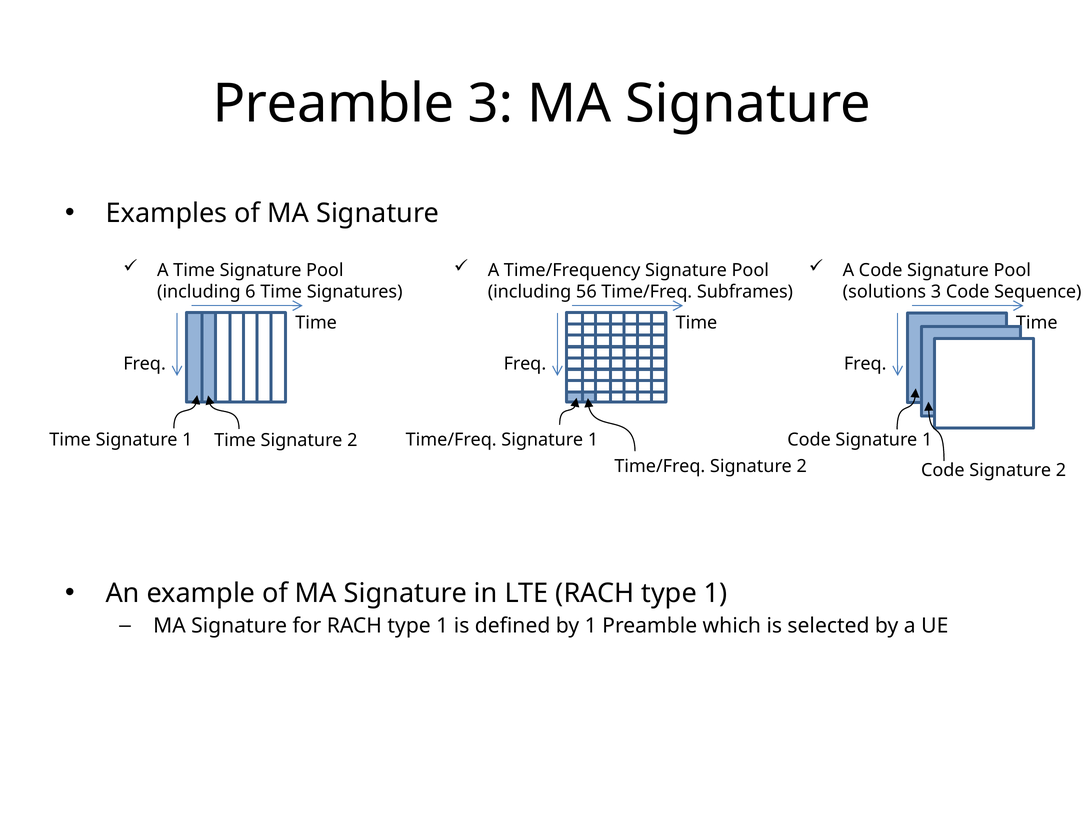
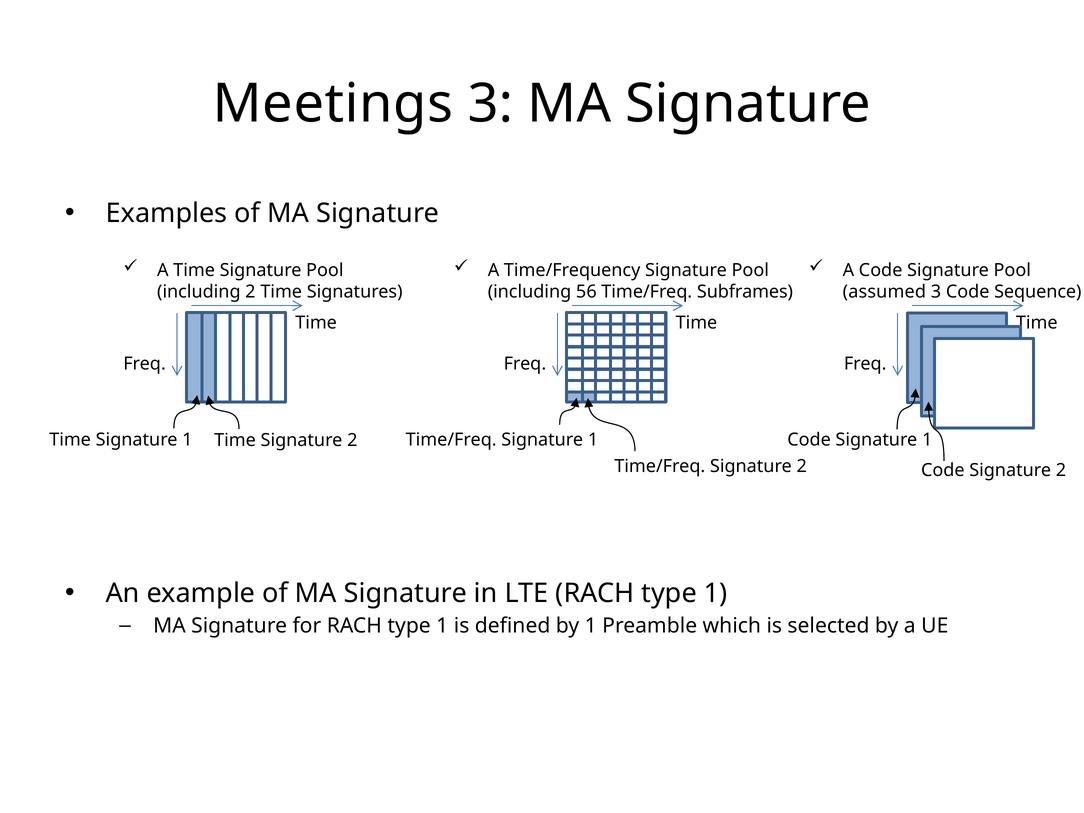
Preamble: Preamble -> Meetings (333, 104)
including 6: 6 -> 2 (250, 292)
solutions: solutions -> assumed (884, 292)
